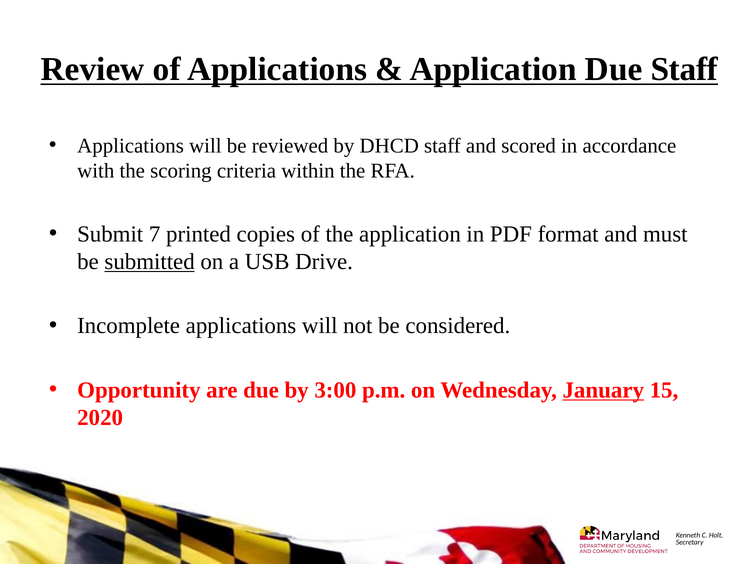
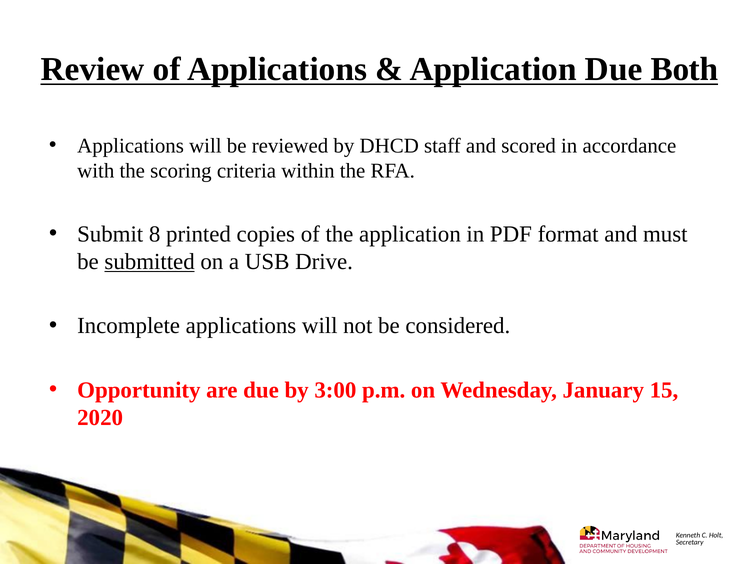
Due Staff: Staff -> Both (684, 69)
7: 7 -> 8 (155, 234)
January underline: present -> none (603, 390)
